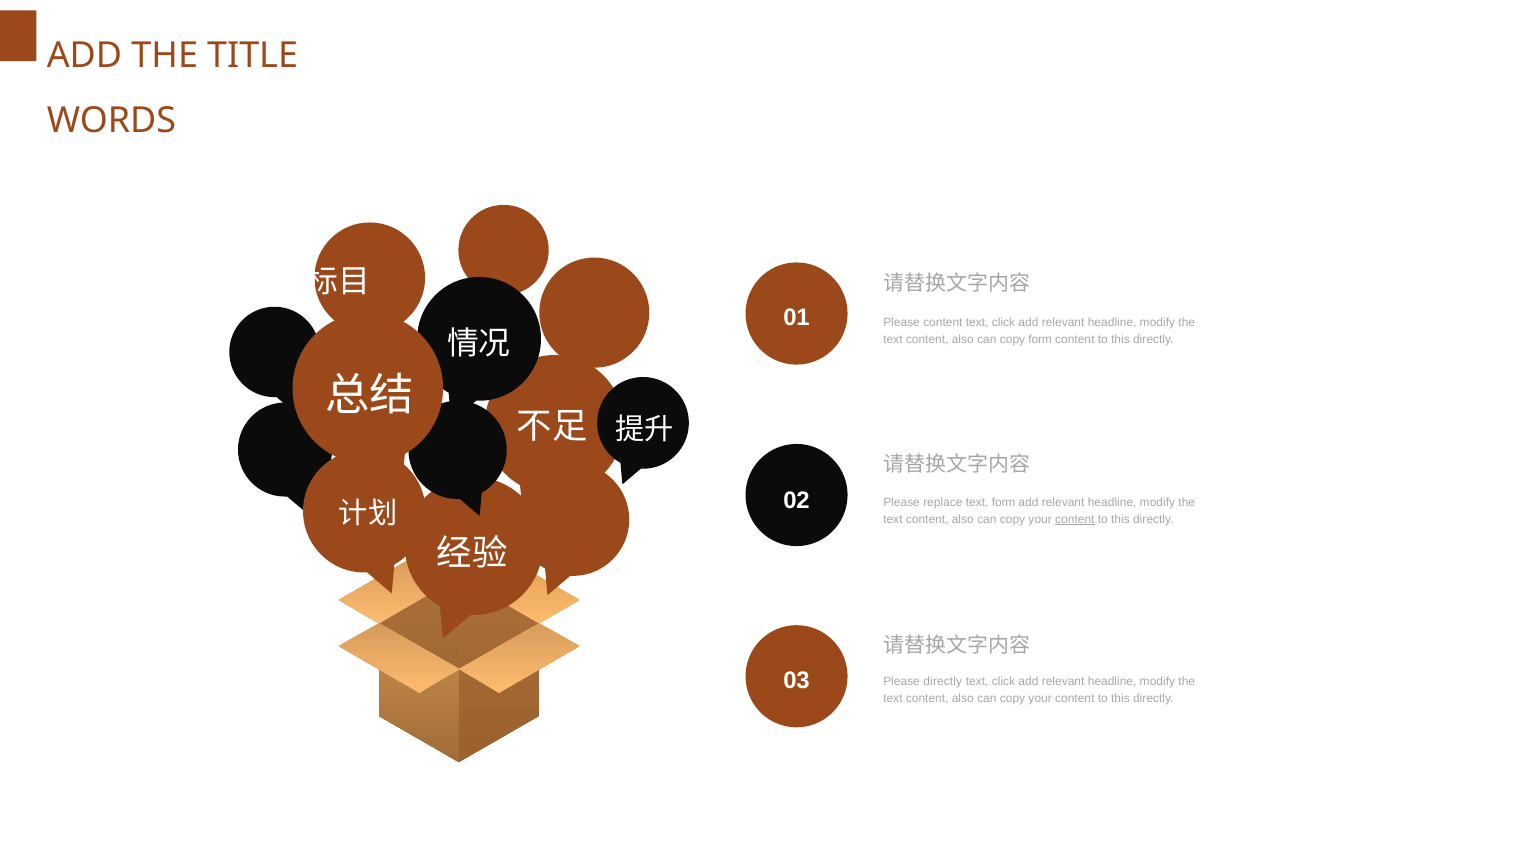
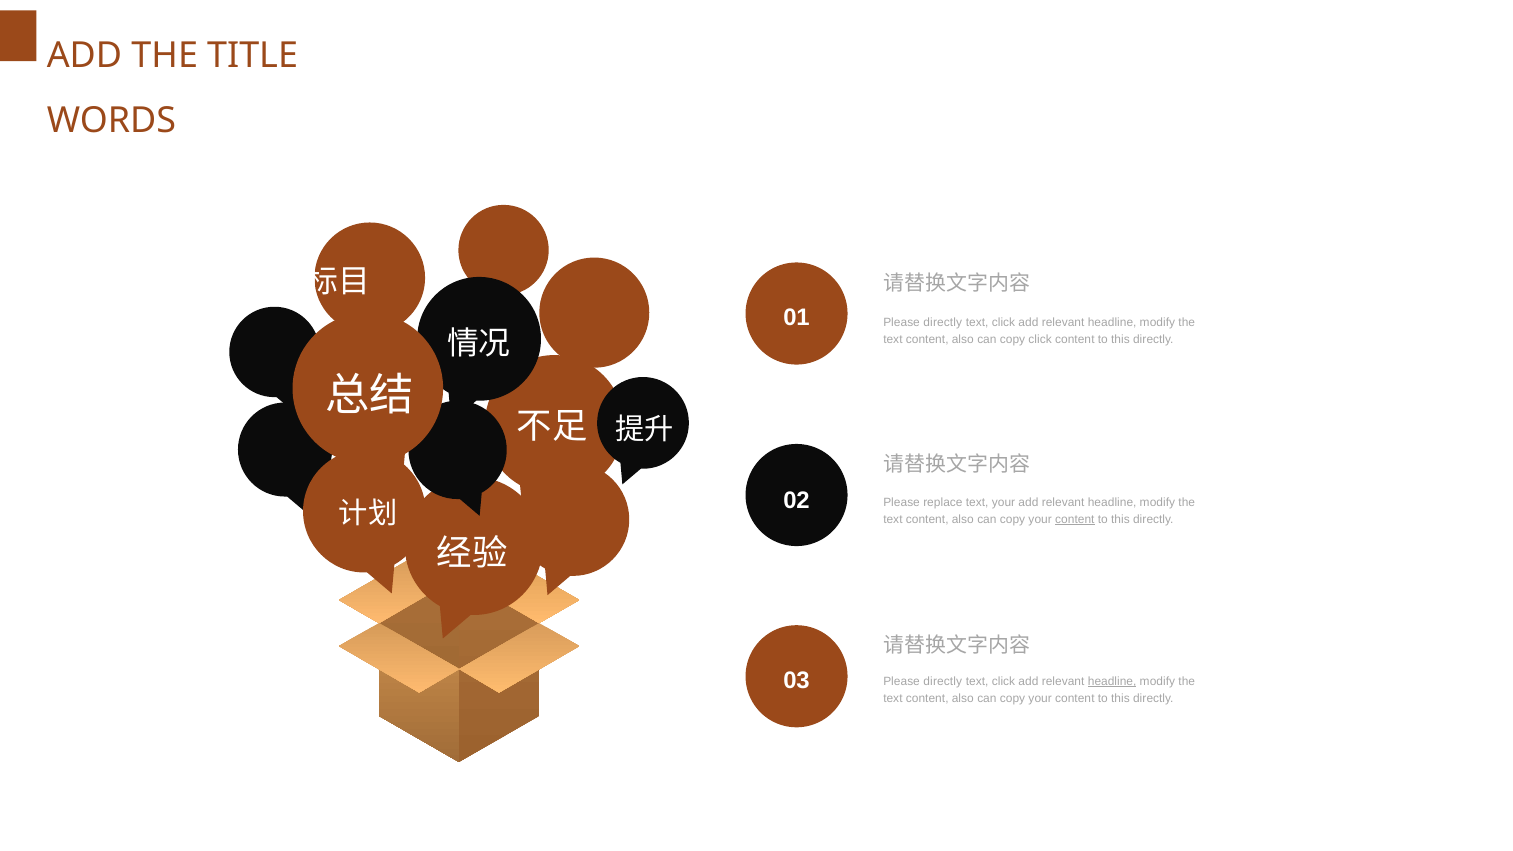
content: content -> directly (943, 323)
copy form: form -> click (1040, 340)
text form: form -> your (1004, 502)
headline underline: none -> present (1112, 682)
